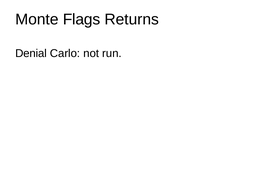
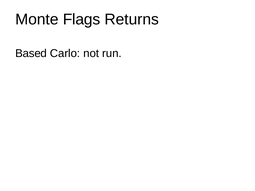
Denial: Denial -> Based (31, 53)
